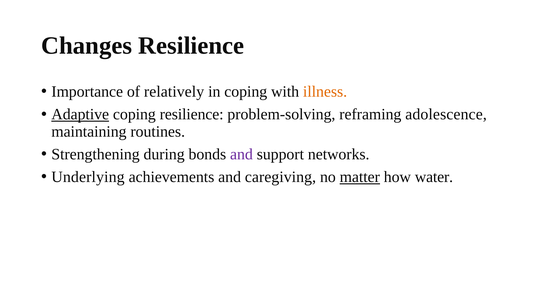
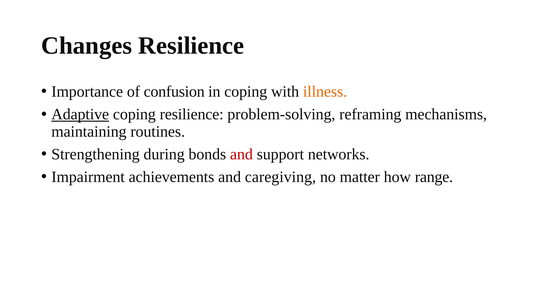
relatively: relatively -> confusion (174, 91)
adolescence: adolescence -> mechanisms (446, 114)
and colour: purple -> red (241, 154)
Underlying: Underlying -> Impairment (88, 177)
matter underline: present -> none (360, 177)
water: water -> range (434, 177)
